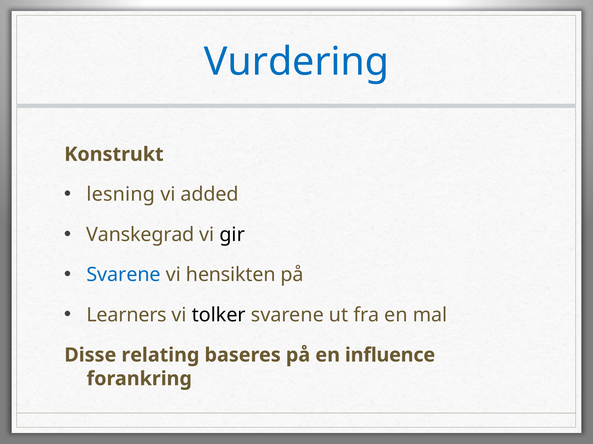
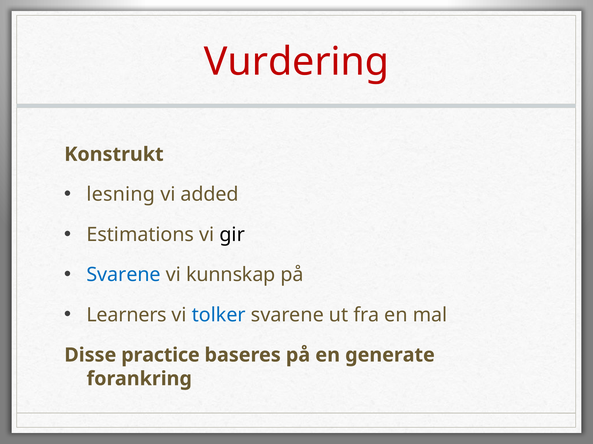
Vurdering colour: blue -> red (297, 62)
Vanskegrad: Vanskegrad -> Estimations (140, 235)
hensikten: hensikten -> kunnskap (231, 275)
tolker colour: black -> blue (219, 315)
relating: relating -> practice (160, 356)
influence: influence -> generate (390, 356)
